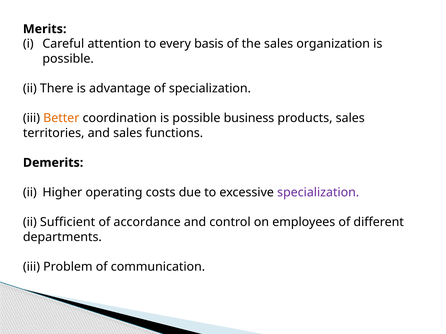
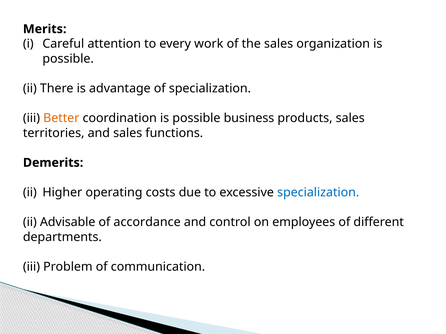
basis: basis -> work (209, 44)
specialization colour: purple -> blue (318, 193)
Sufficient: Sufficient -> Advisable (68, 222)
